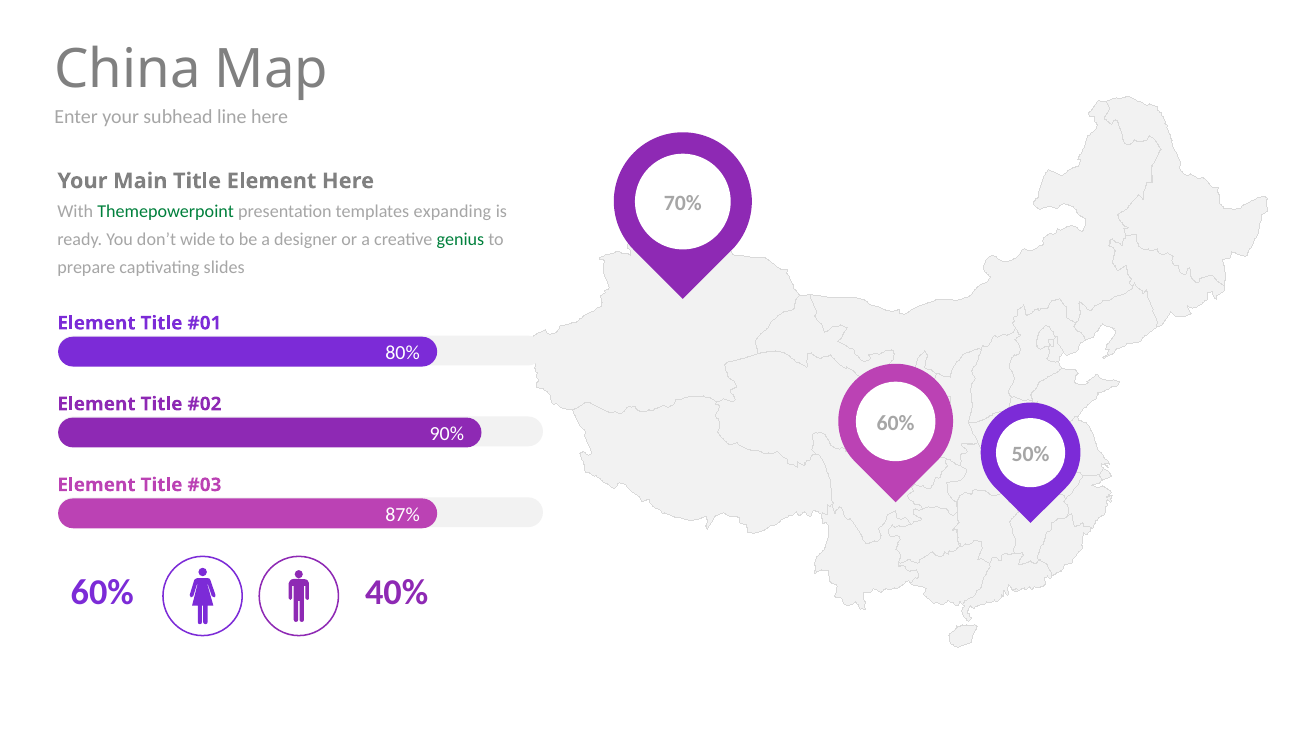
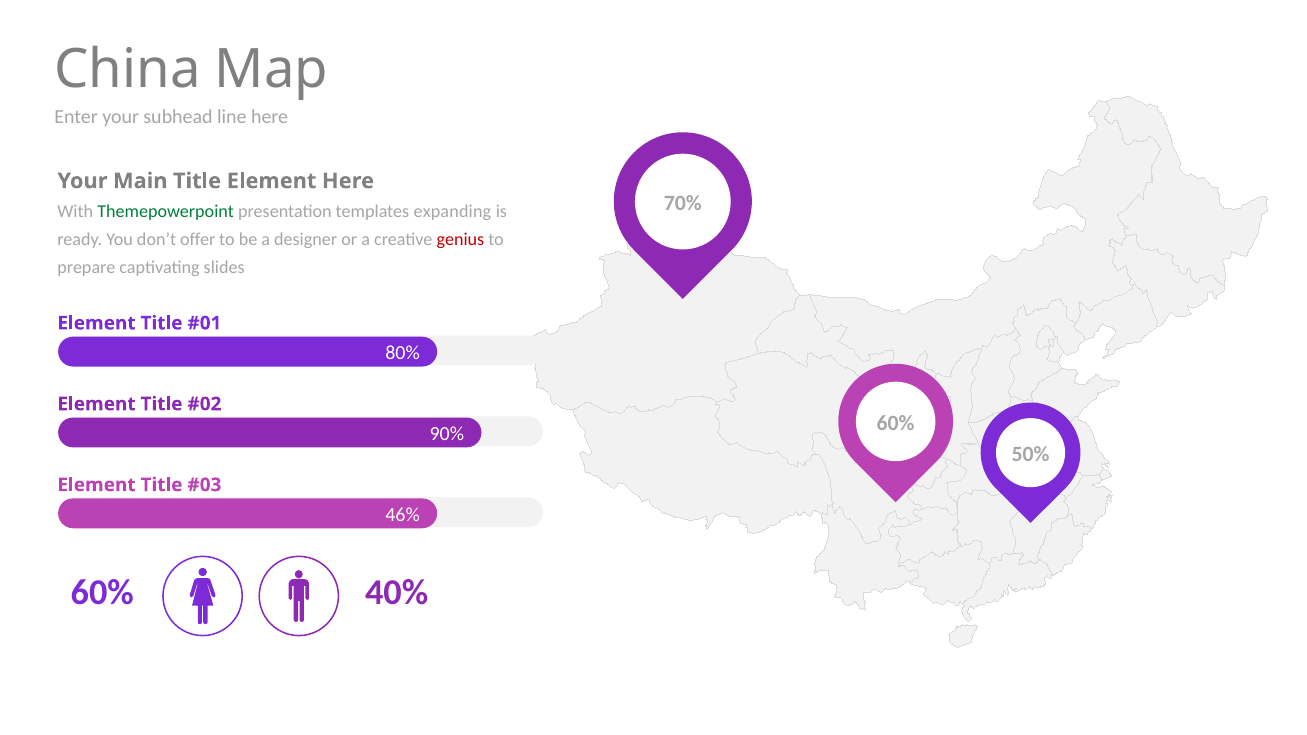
wide: wide -> offer (198, 240)
genius colour: green -> red (460, 240)
87%: 87% -> 46% (403, 515)
